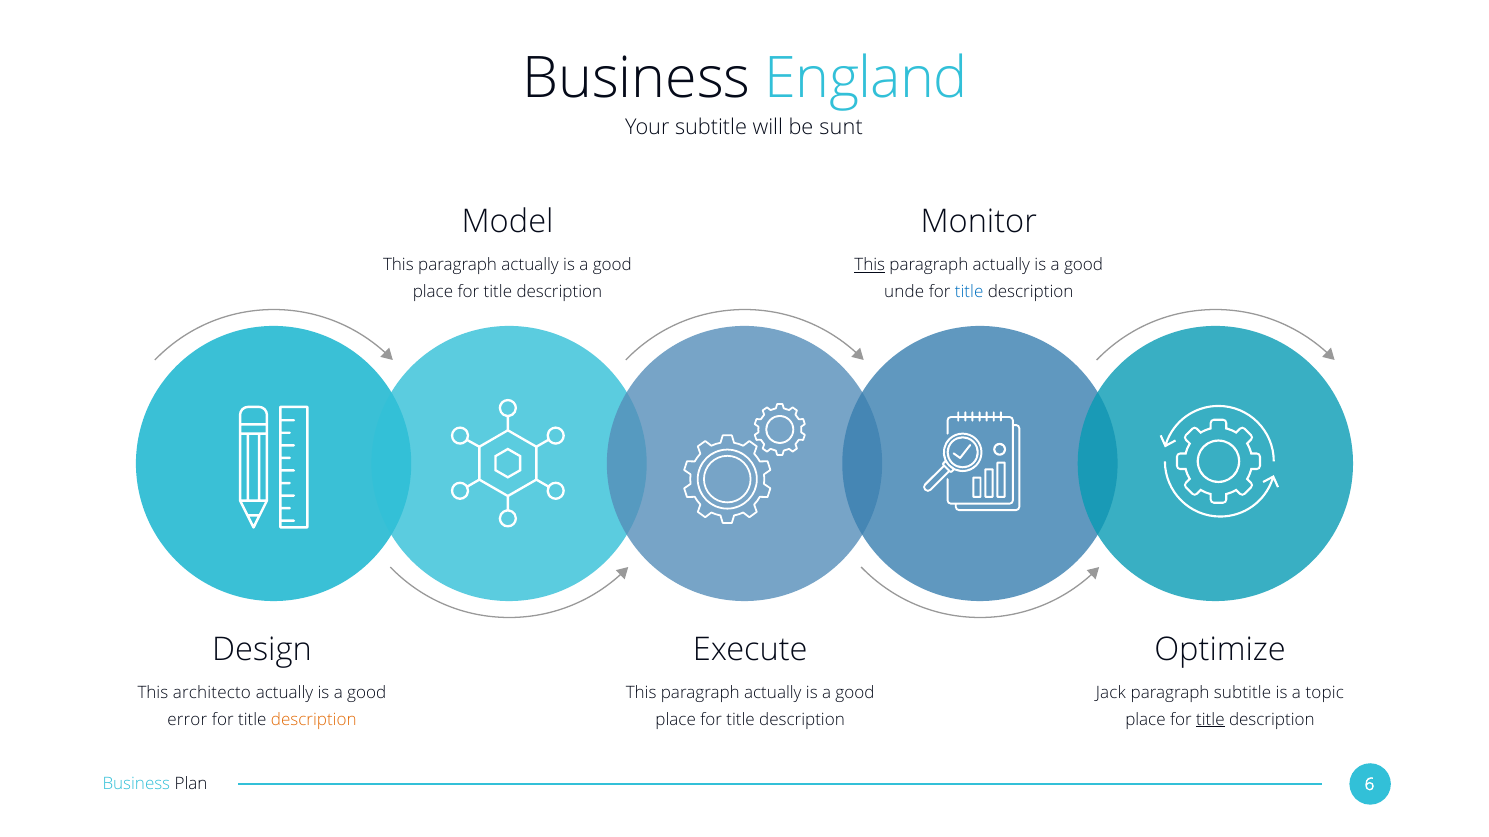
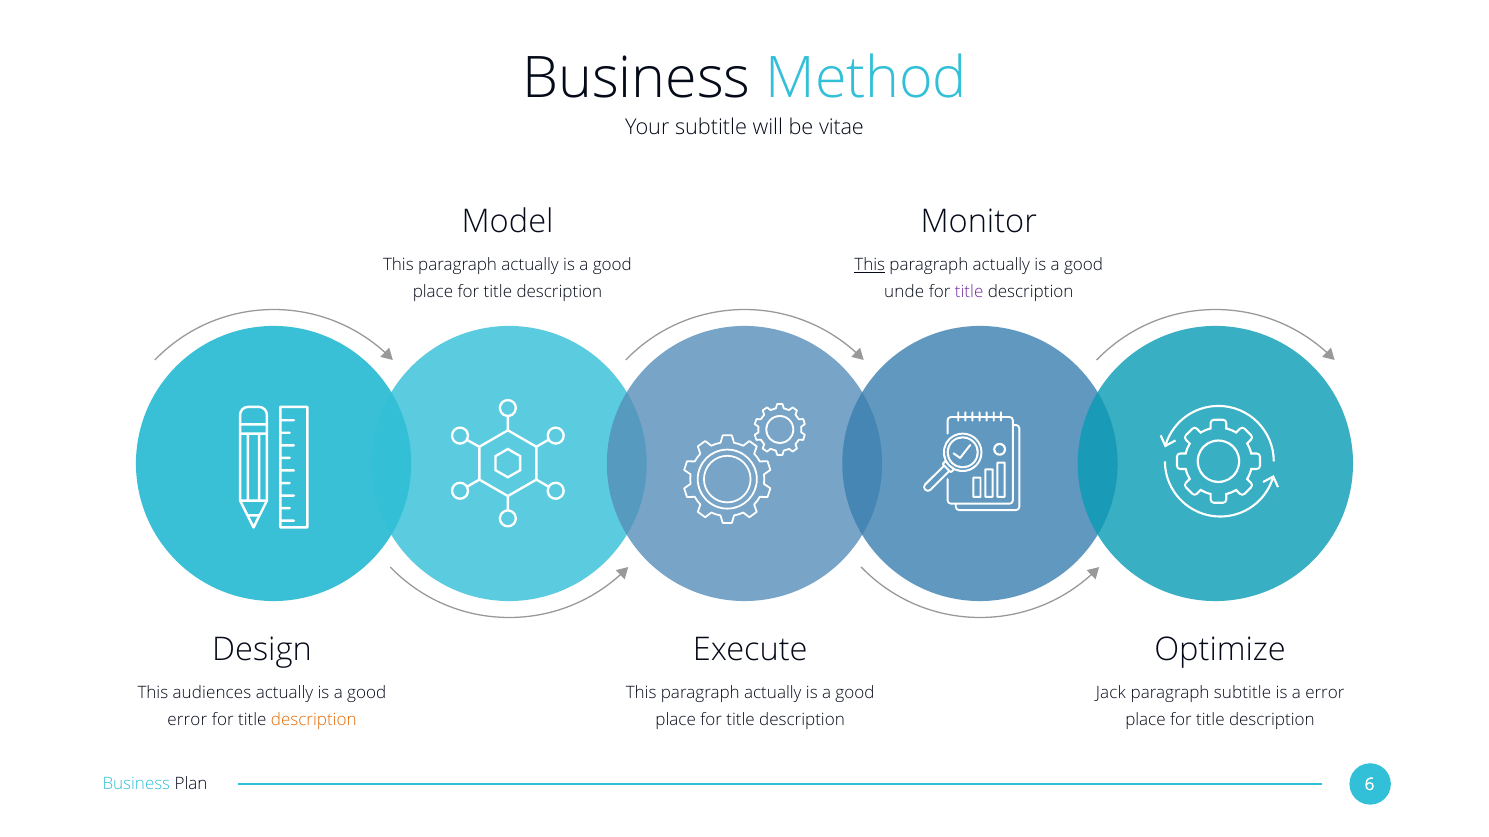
England: England -> Method (866, 79)
sunt: sunt -> vitae (841, 128)
title colour: blue -> purple (969, 292)
architecto: architecto -> audiences (212, 693)
a topic: topic -> error (1325, 693)
title underline: present -> none (1210, 720)
